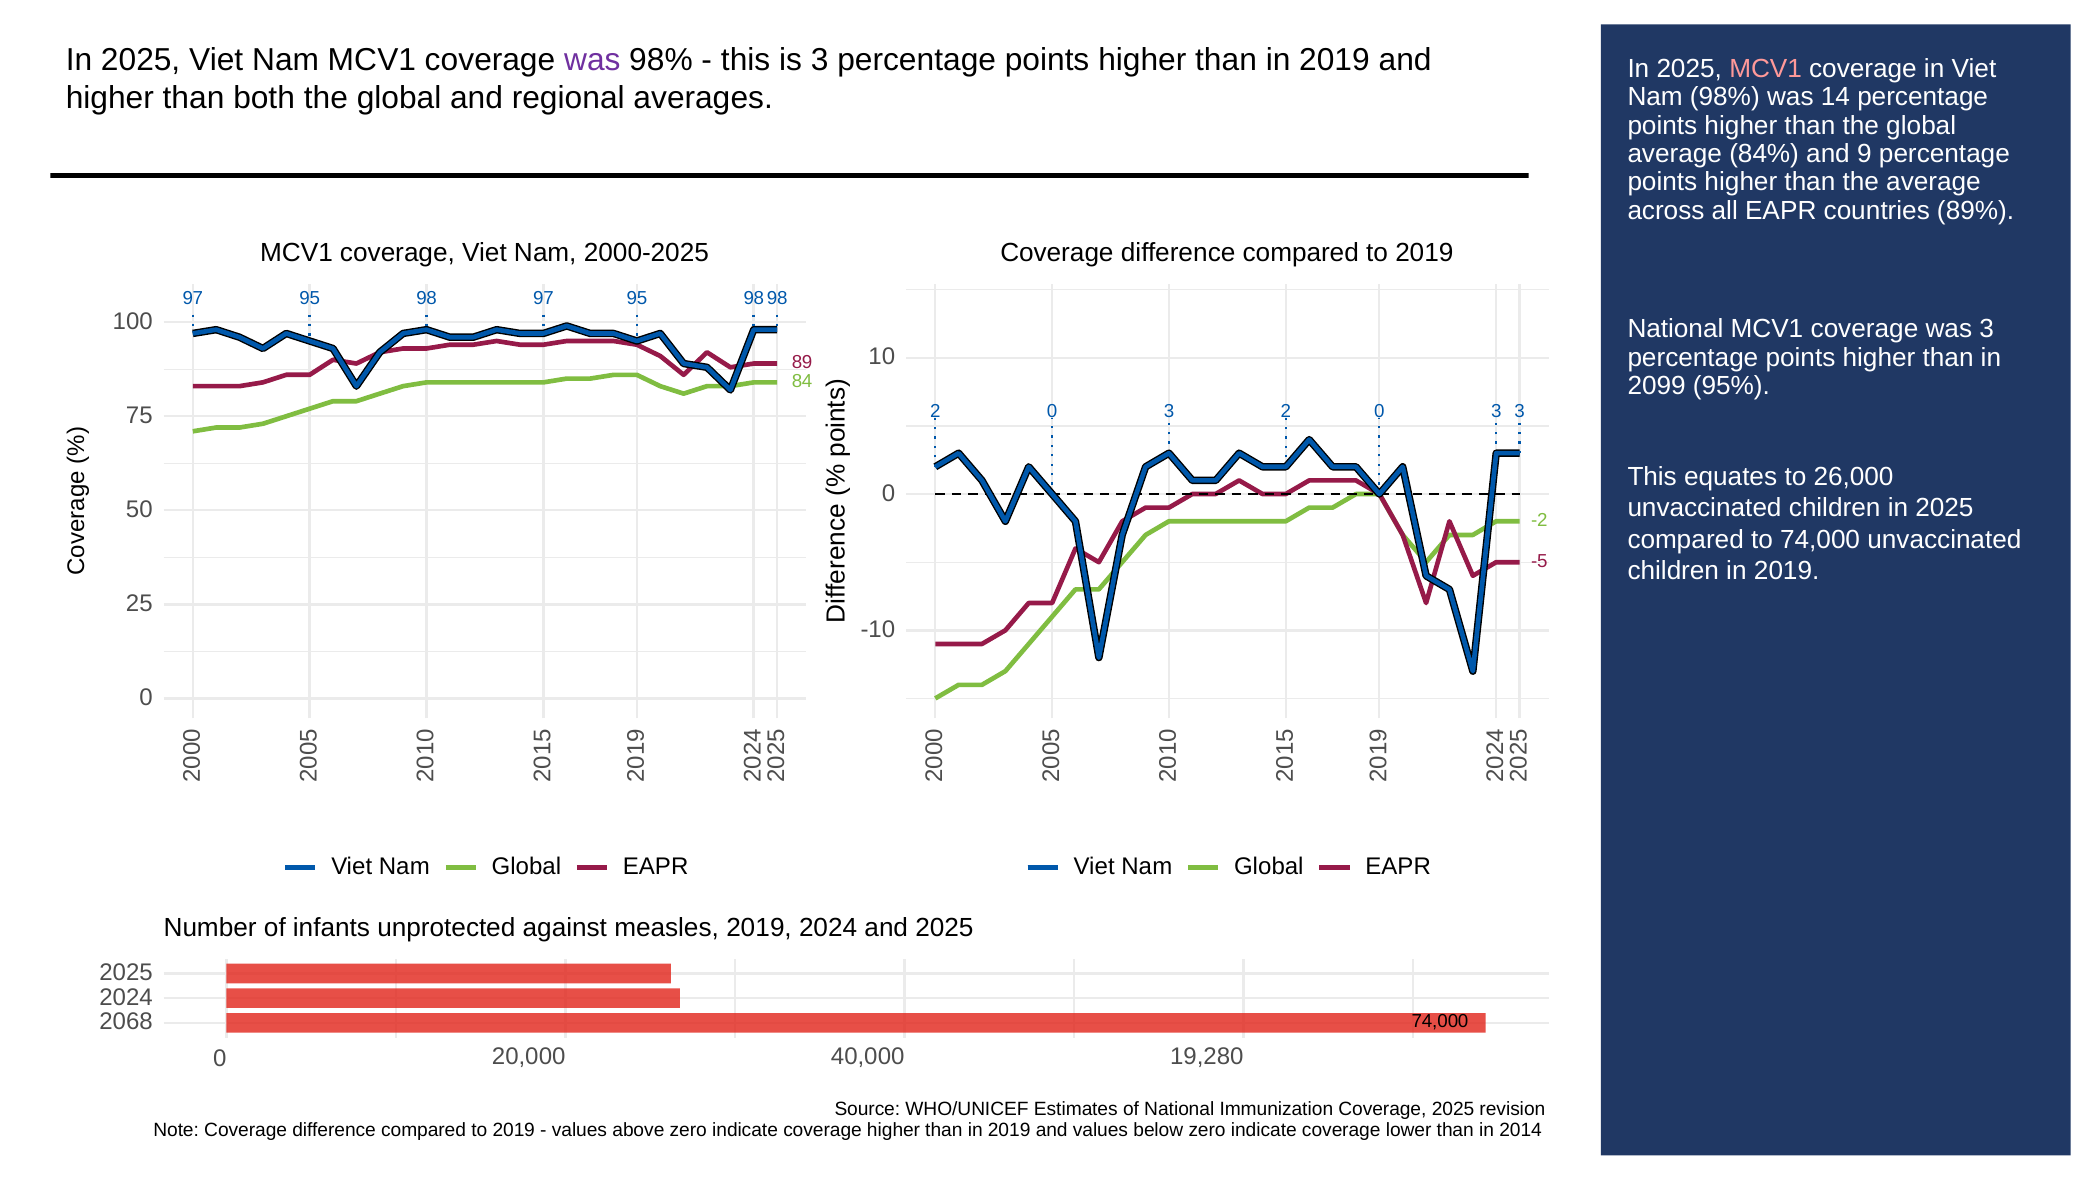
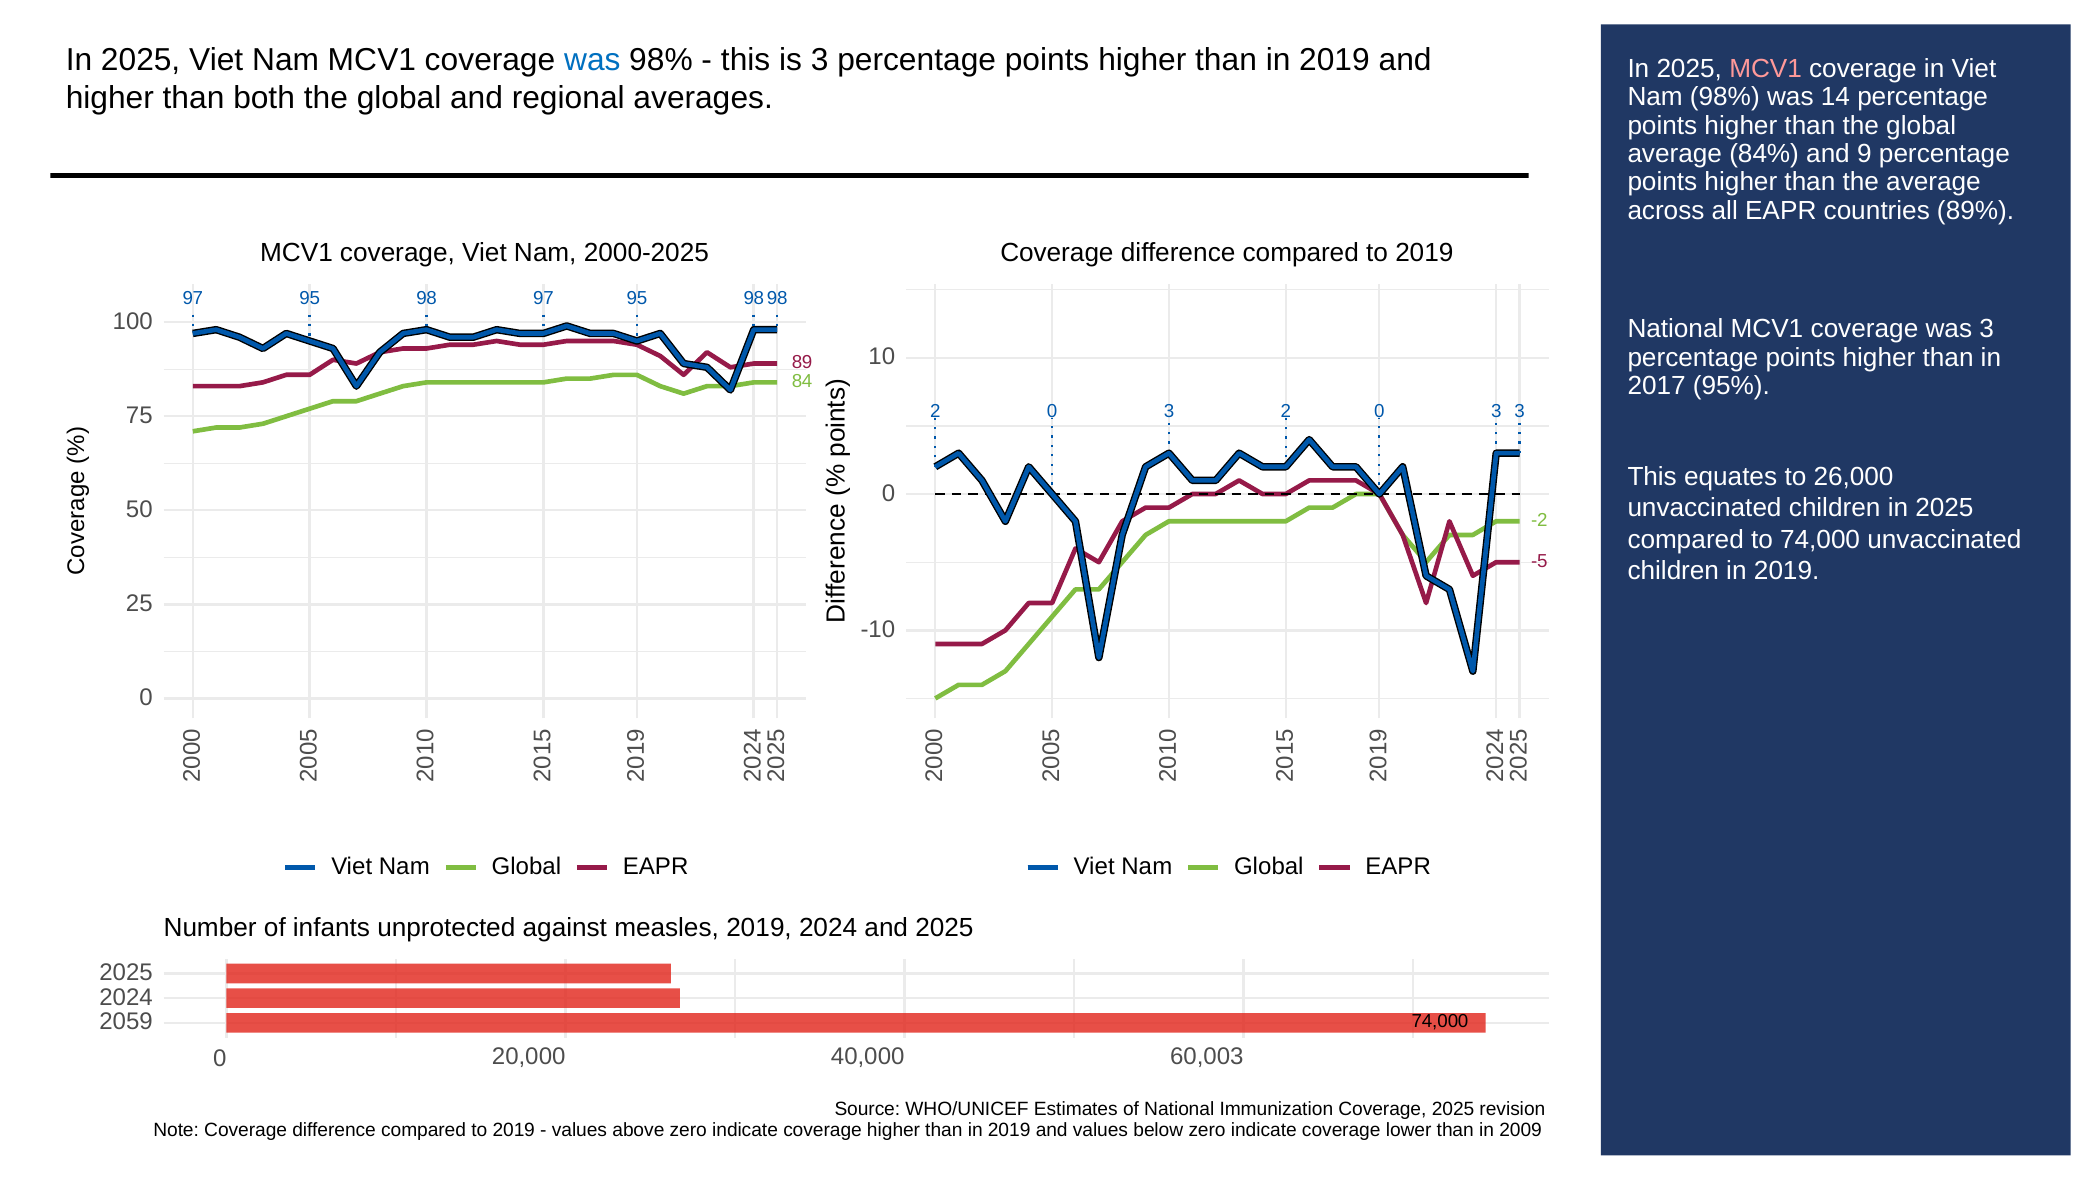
was colour: purple -> blue (592, 60)
2099: 2099 -> 2017 (1657, 386)
2068: 2068 -> 2059 (126, 1022)
19,280: 19,280 -> 60,003 (1207, 1057)
2014: 2014 -> 2009 (1521, 1129)
